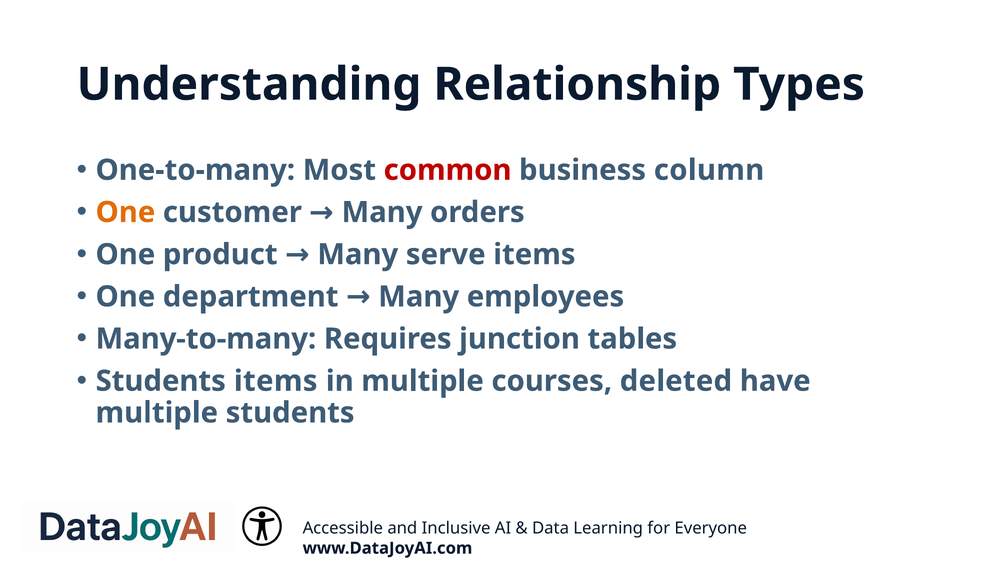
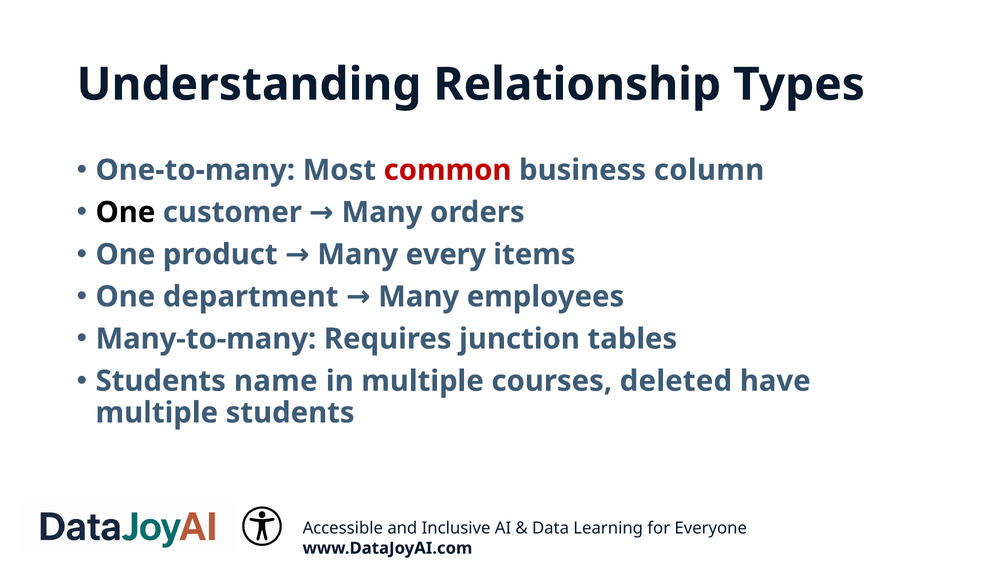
One colour: orange -> black (125, 212)
serve: serve -> every (446, 254)
Students items: items -> name (276, 381)
